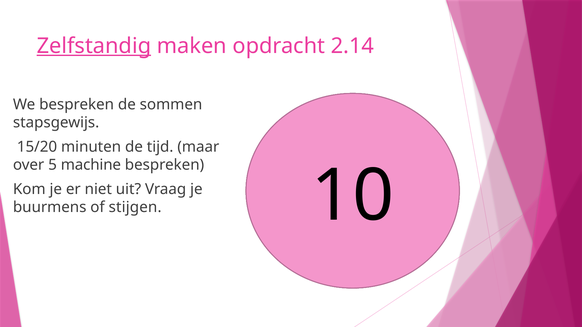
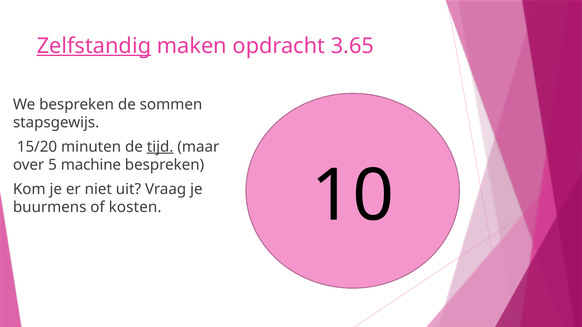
2.14: 2.14 -> 3.65 (352, 46)
tijd underline: none -> present (160, 147)
stijgen: stijgen -> kosten (135, 207)
